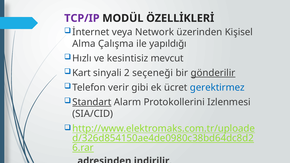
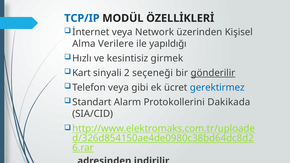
TCP/IP colour: purple -> blue (82, 18)
Çalışma: Çalışma -> Verilere (116, 44)
mevcut: mevcut -> girmek (167, 58)
Telefon verir: verir -> veya (119, 88)
Standart underline: present -> none (92, 102)
Izlenmesi: Izlenmesi -> Dakikada (229, 102)
